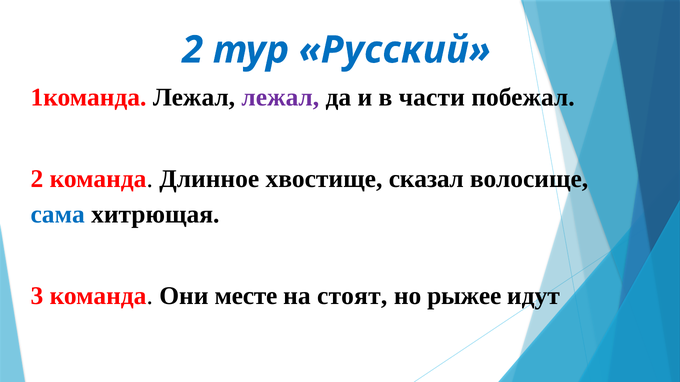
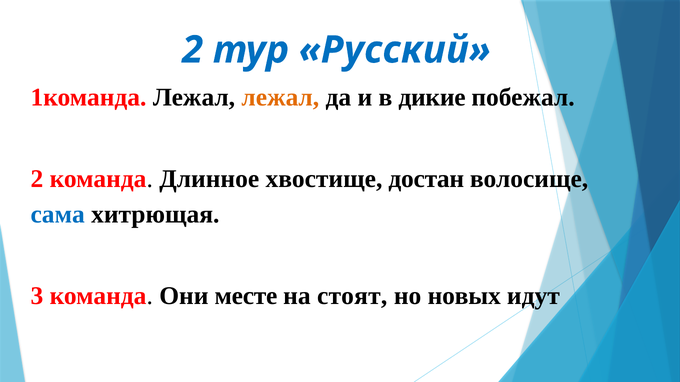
лежал colour: purple -> orange (280, 98)
части: части -> дикие (432, 98)
сказал: сказал -> достан (426, 179)
рыжее: рыжее -> новых (464, 296)
